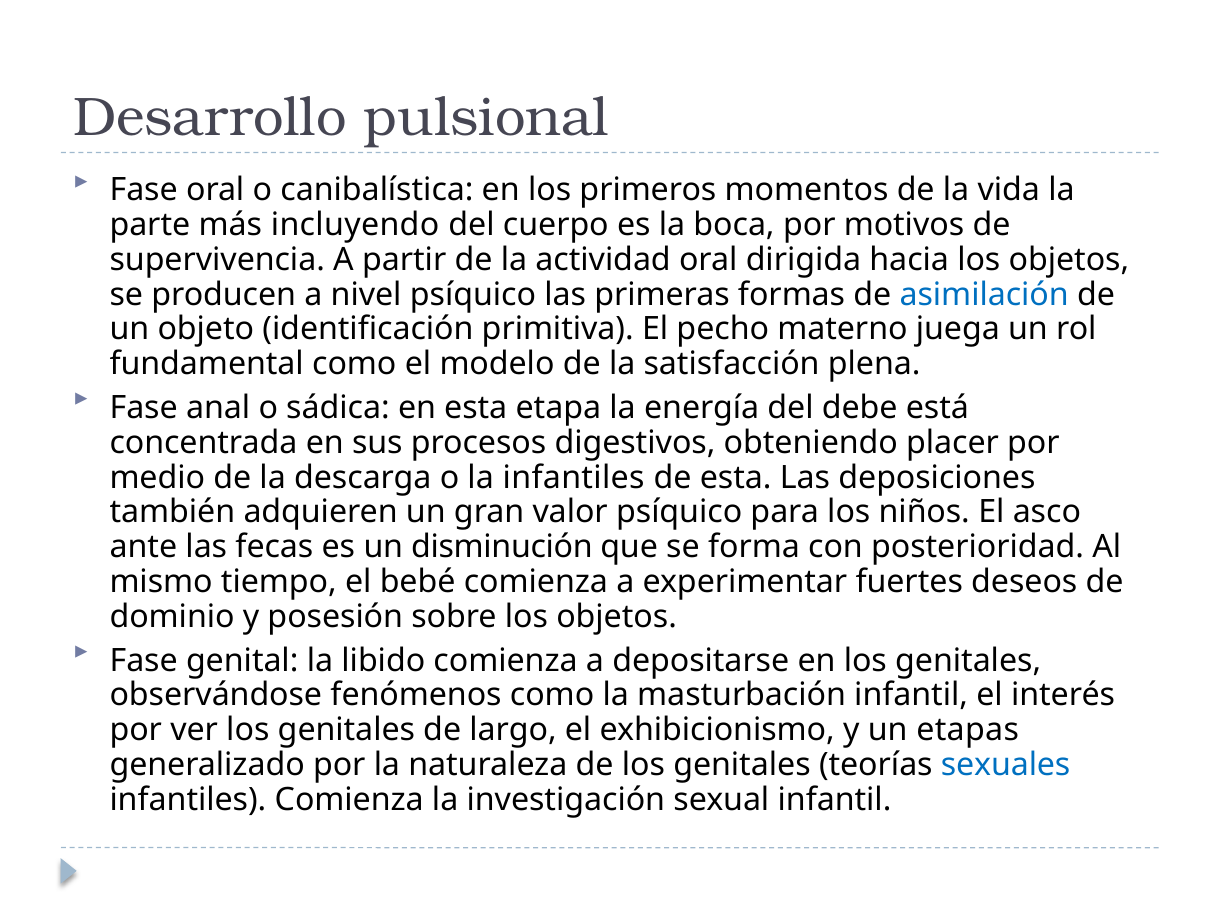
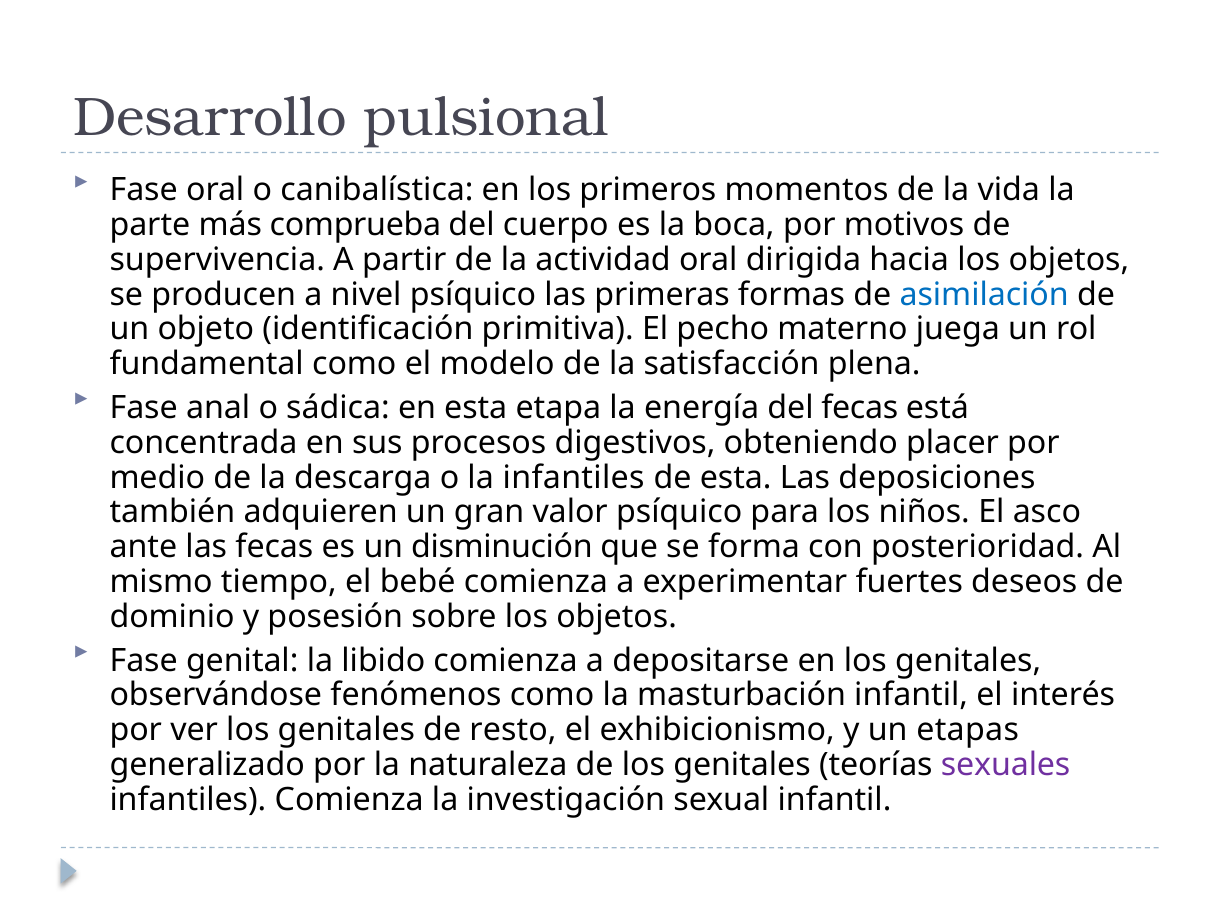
incluyendo: incluyendo -> comprueba (355, 225)
del debe: debe -> fecas (860, 408)
largo: largo -> resto (513, 730)
sexuales colour: blue -> purple (1006, 765)
